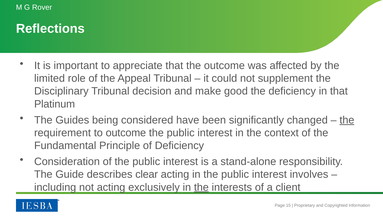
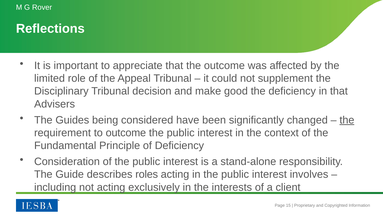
Platinum: Platinum -> Advisers (55, 104)
clear: clear -> roles (147, 174)
the underline: present -> none (201, 187)
